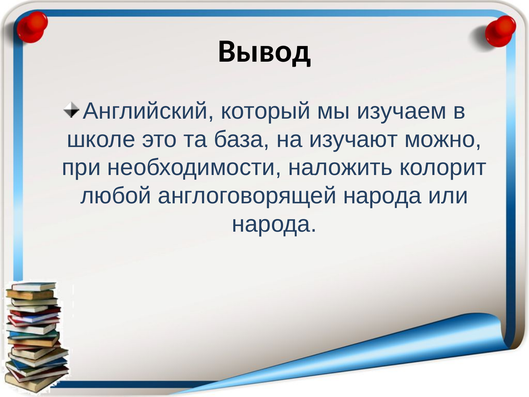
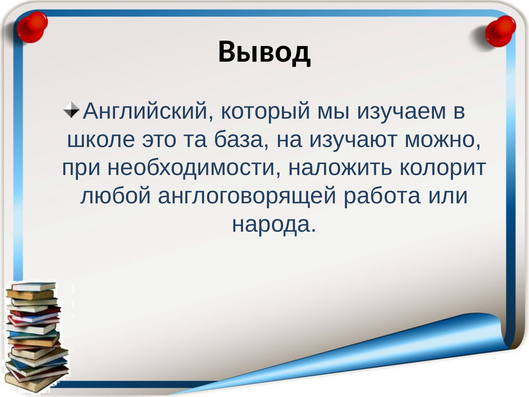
англоговорящей народа: народа -> работа (382, 196)
